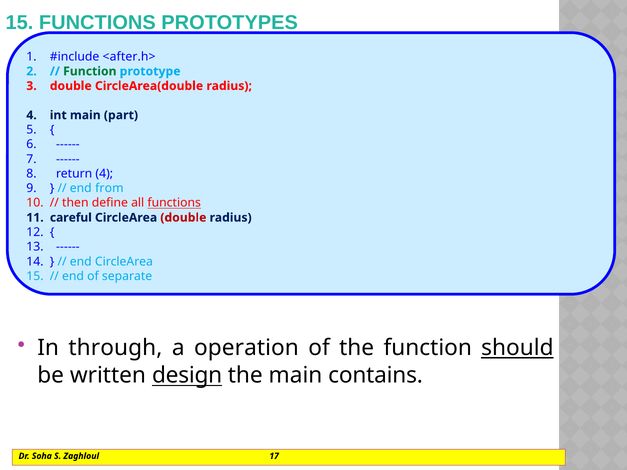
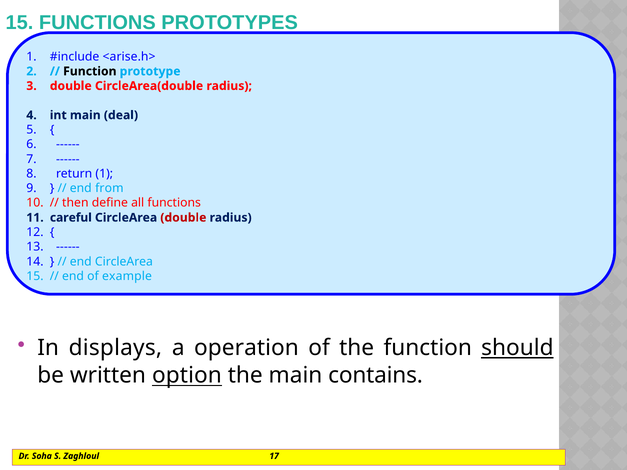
<after.h>: <after.h> -> <arise.h> (129, 57)
Function colour: green -> black (90, 71)
part: part -> deal (121, 115)
return 4: 4 -> 1 (104, 174)
functions underline: present -> none (174, 203)
separate: separate -> example (127, 276)
through: through -> displays (115, 348)
design: design -> option (187, 375)
